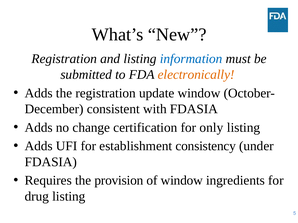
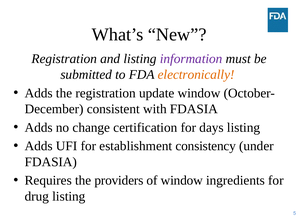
information colour: blue -> purple (191, 59)
only: only -> days (212, 128)
provision: provision -> providers (119, 181)
